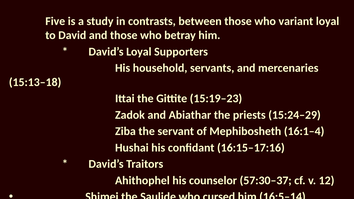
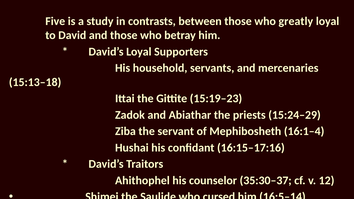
variant: variant -> greatly (296, 21)
57:30–37: 57:30–37 -> 35:30–37 (266, 181)
